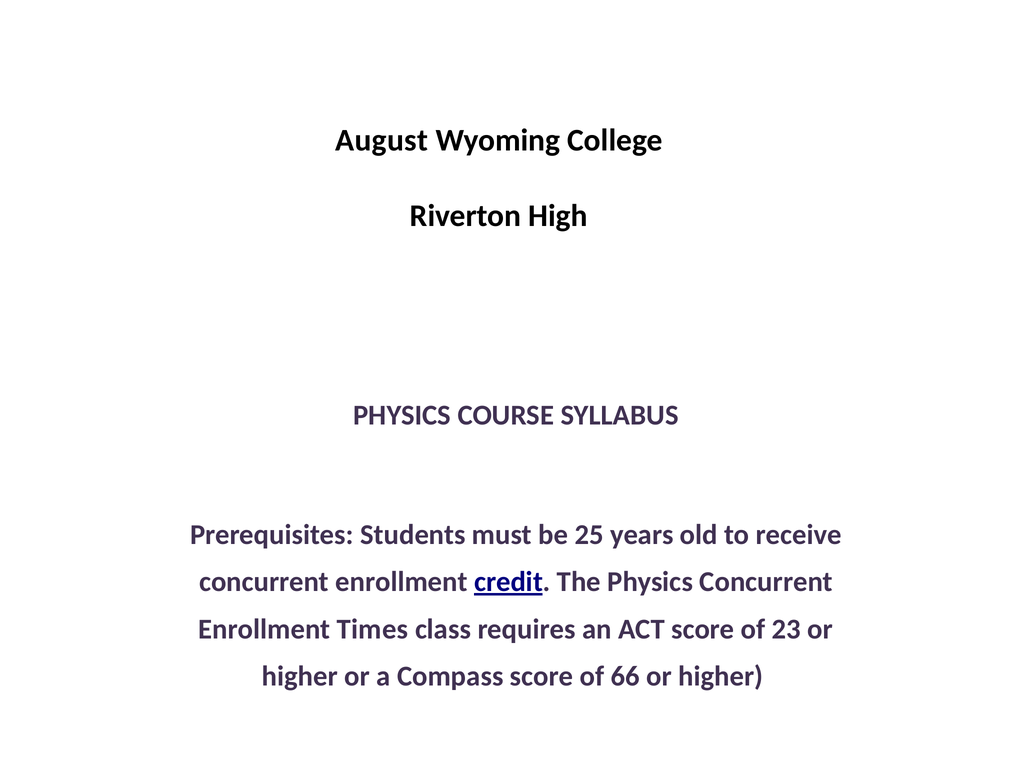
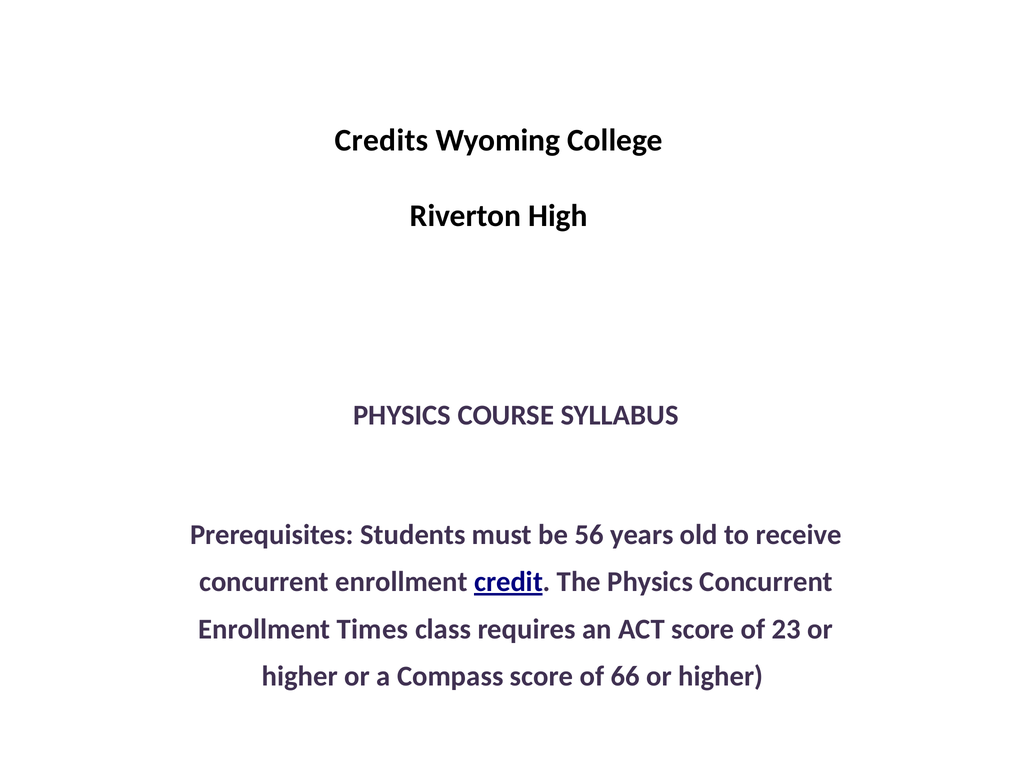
August: August -> Credits (382, 140)
25: 25 -> 56 (589, 535)
